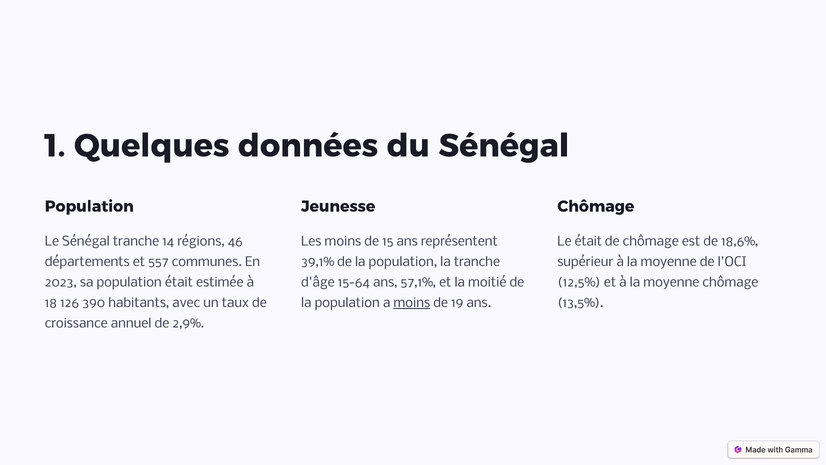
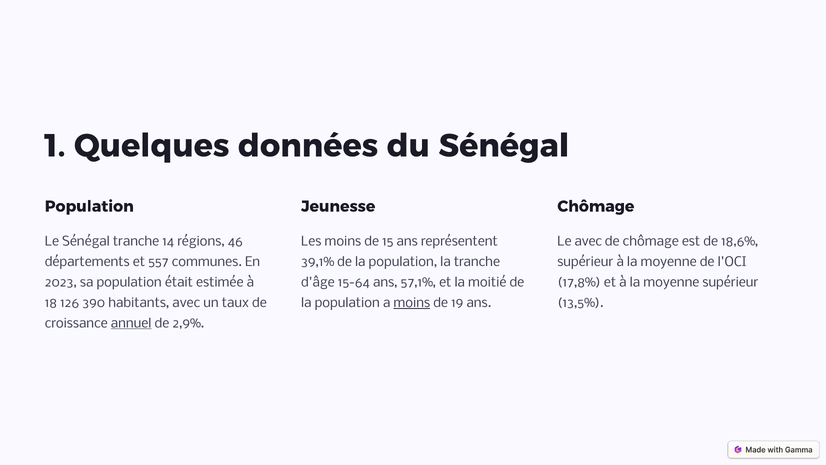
Le était: était -> avec (588, 242)
12,5%: 12,5% -> 17,8% (579, 282)
moyenne chômage: chômage -> supérieur (730, 282)
annuel underline: none -> present (131, 323)
